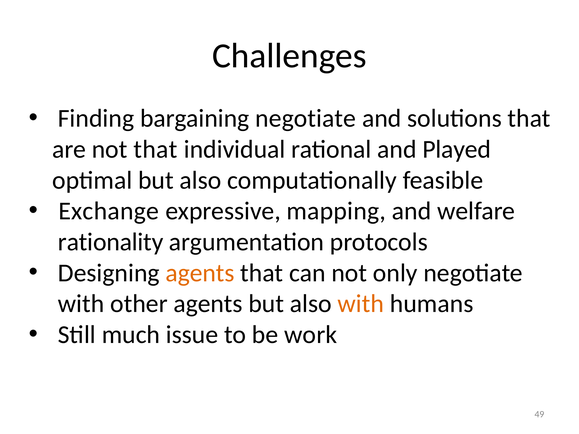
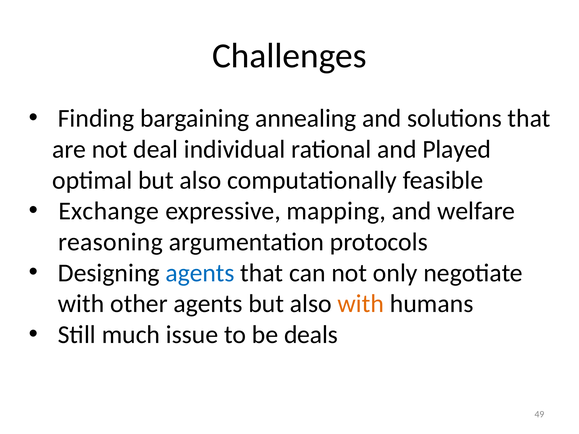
bargaining negotiate: negotiate -> annealing (306, 119)
not that: that -> deal (156, 149)
rationality: rationality -> reasoning (110, 242)
agents colour: orange -> blue (200, 273)
work: work -> deals (311, 335)
